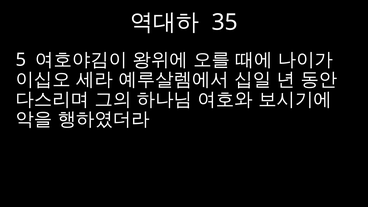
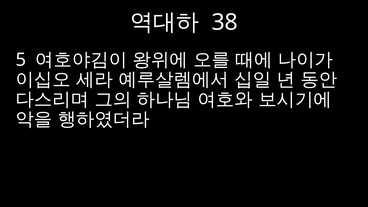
35: 35 -> 38 (225, 22)
